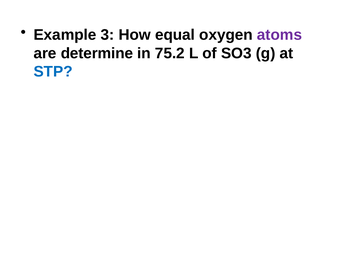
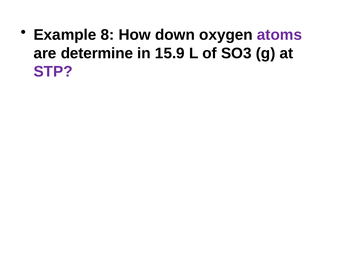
3: 3 -> 8 (107, 35)
equal: equal -> down (175, 35)
75.2: 75.2 -> 15.9 (170, 53)
STP colour: blue -> purple (53, 72)
